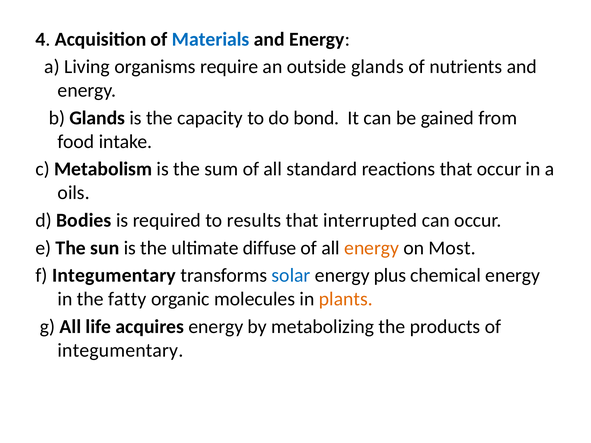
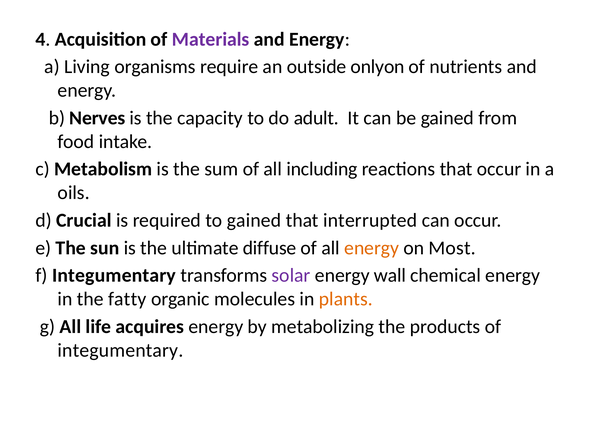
Materials colour: blue -> purple (211, 39)
outside glands: glands -> onlyon (378, 67)
b Glands: Glands -> Nerves (97, 118)
bond: bond -> adult (316, 118)
standard: standard -> including (322, 169)
Bodies: Bodies -> Crucial (84, 220)
to results: results -> gained (254, 220)
solar colour: blue -> purple (291, 276)
plus: plus -> wall (390, 276)
